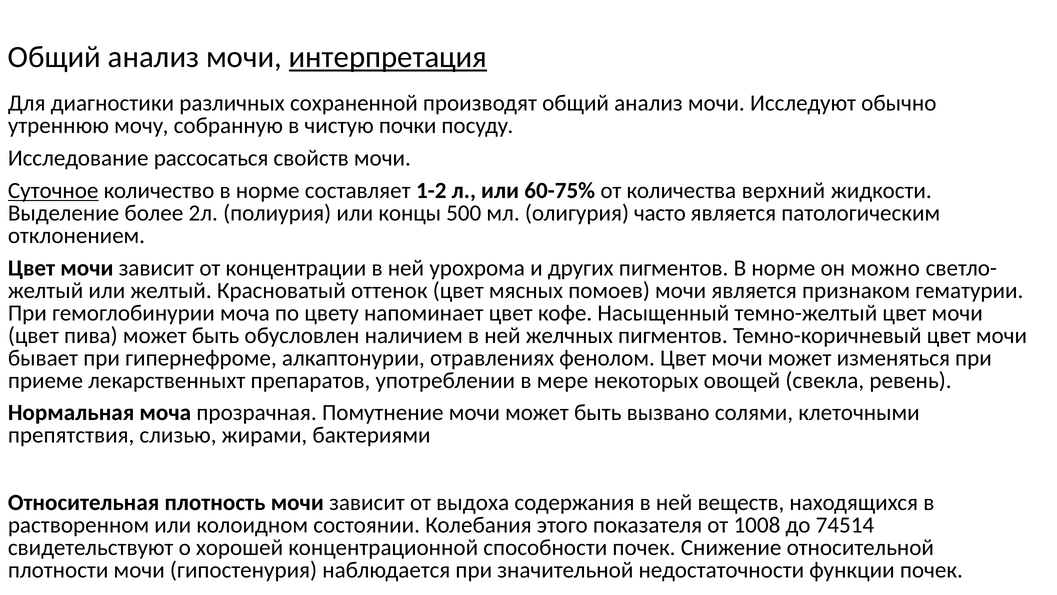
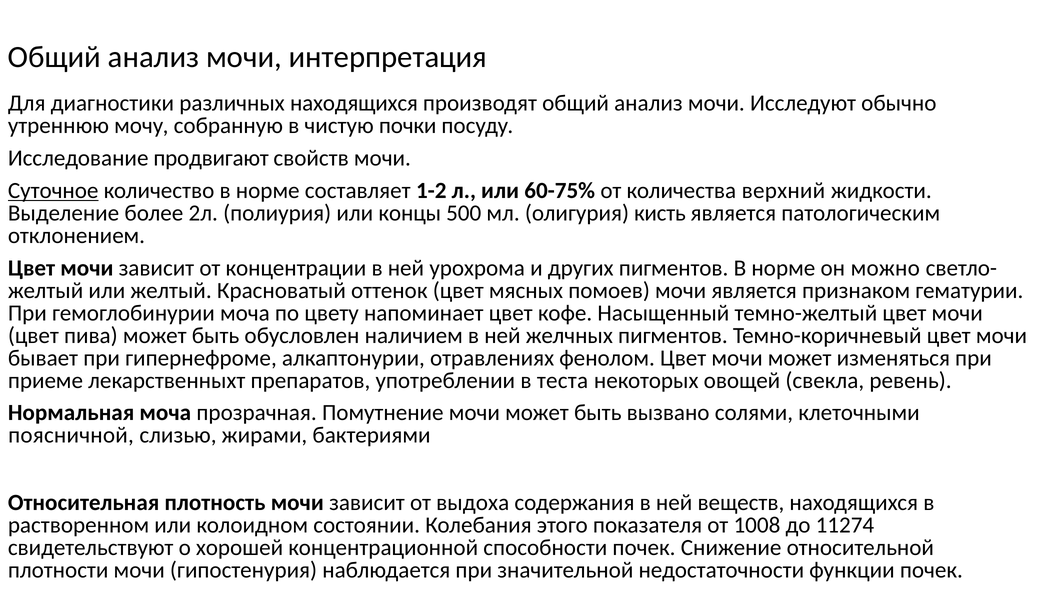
интерпретация underline: present -> none (388, 57)
различных сохраненной: сохраненной -> находящихся (354, 103)
рассосаться: рассосаться -> продвигают (211, 158)
часто: часто -> кисть (660, 213)
мере: мере -> теста (563, 380)
препятствия: препятствия -> поясничной (71, 435)
74514: 74514 -> 11274 (845, 525)
